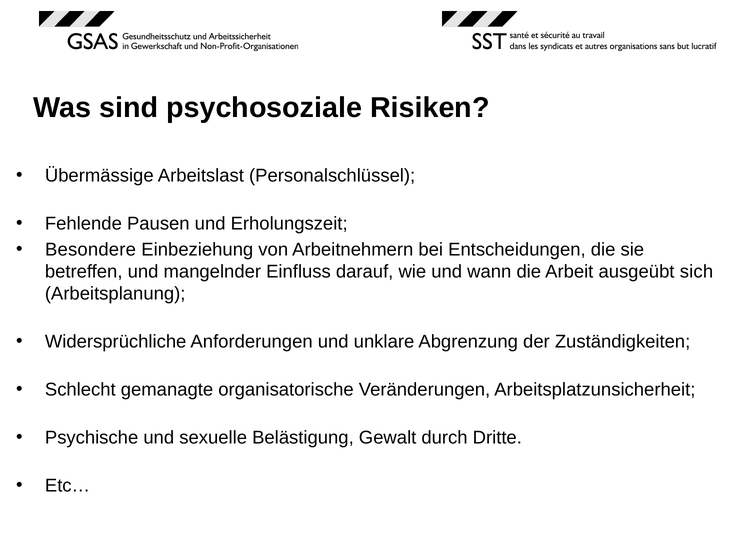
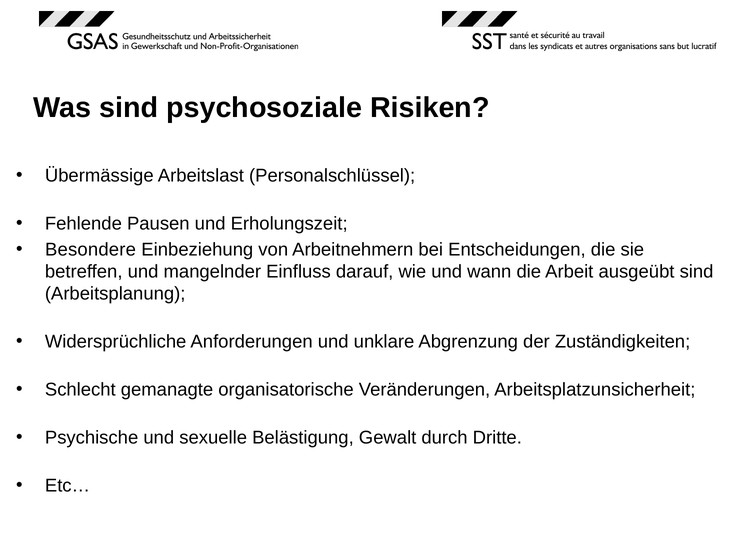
ausgeübt sich: sich -> sind (697, 272)
